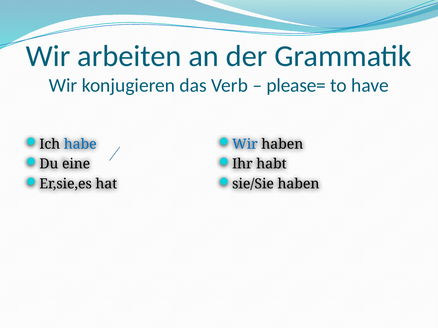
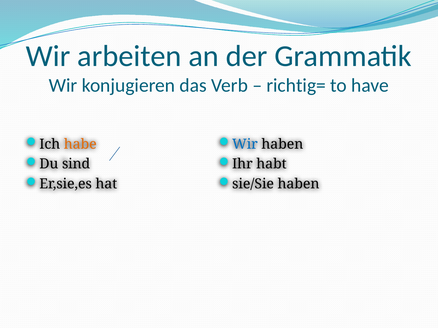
please=: please= -> richtig= (296, 85)
habe colour: blue -> orange (80, 144)
eine: eine -> sind (76, 164)
